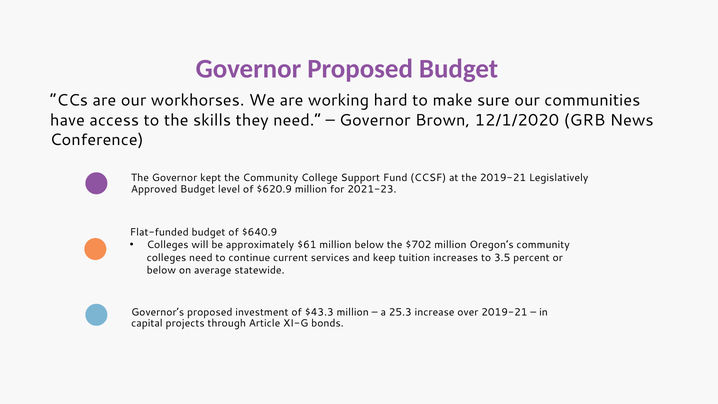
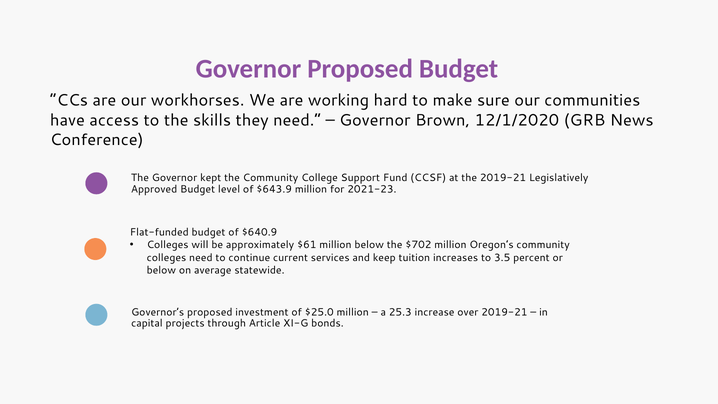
$620.9: $620.9 -> $643.9 (274, 189)
$43.3: $43.3 -> $25.0 (319, 312)
